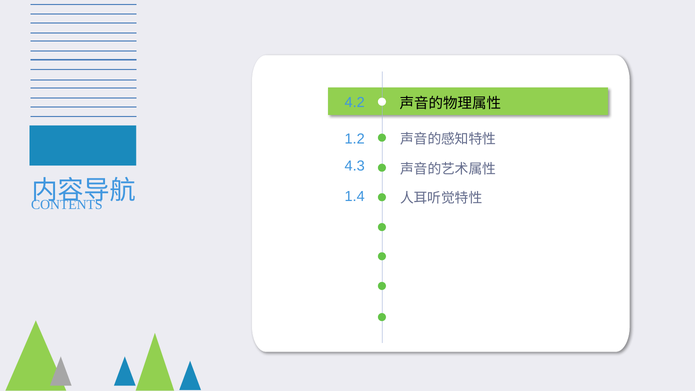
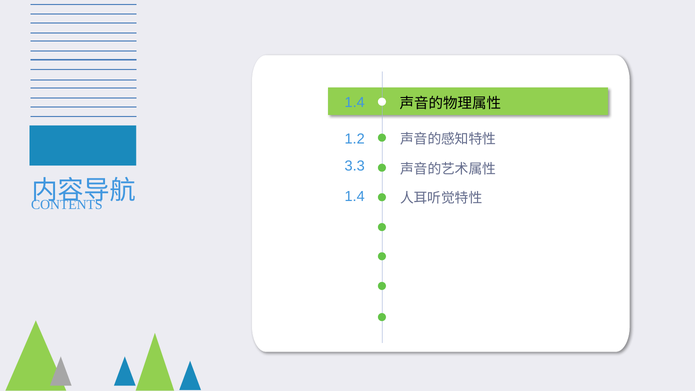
4.2: 4.2 -> 1.4 (355, 102)
4.3: 4.3 -> 3.3 (355, 166)
